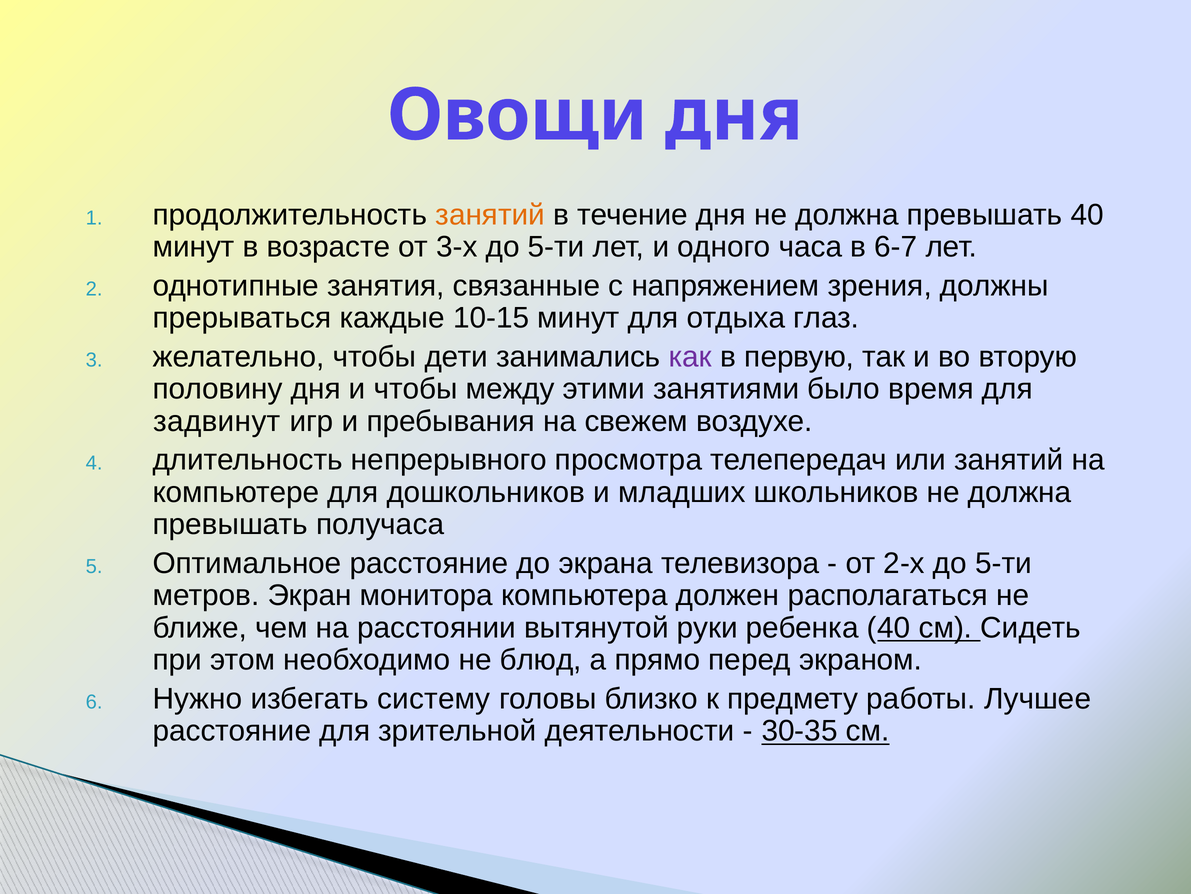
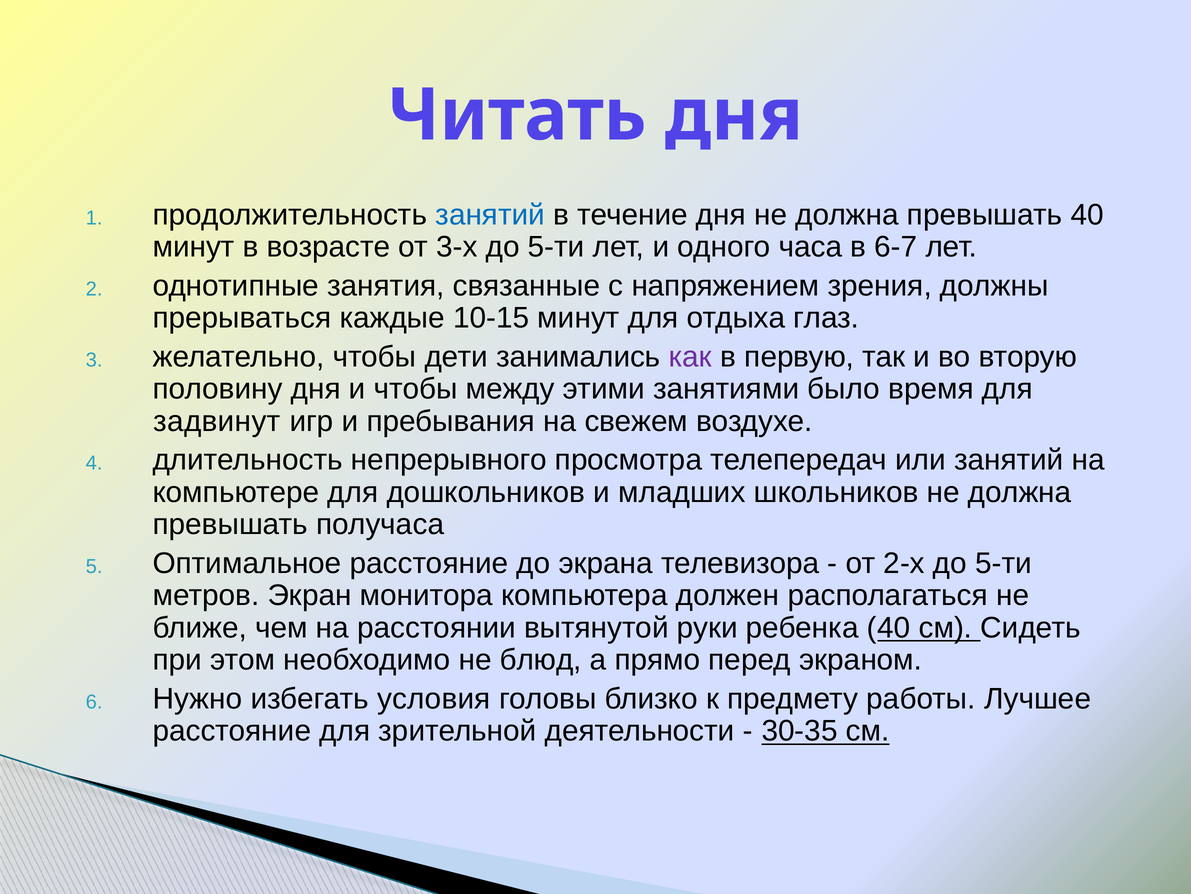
Овощи: Овощи -> Читать (517, 115)
занятий colour: orange -> blue (490, 215)
систему: систему -> условия (434, 698)
